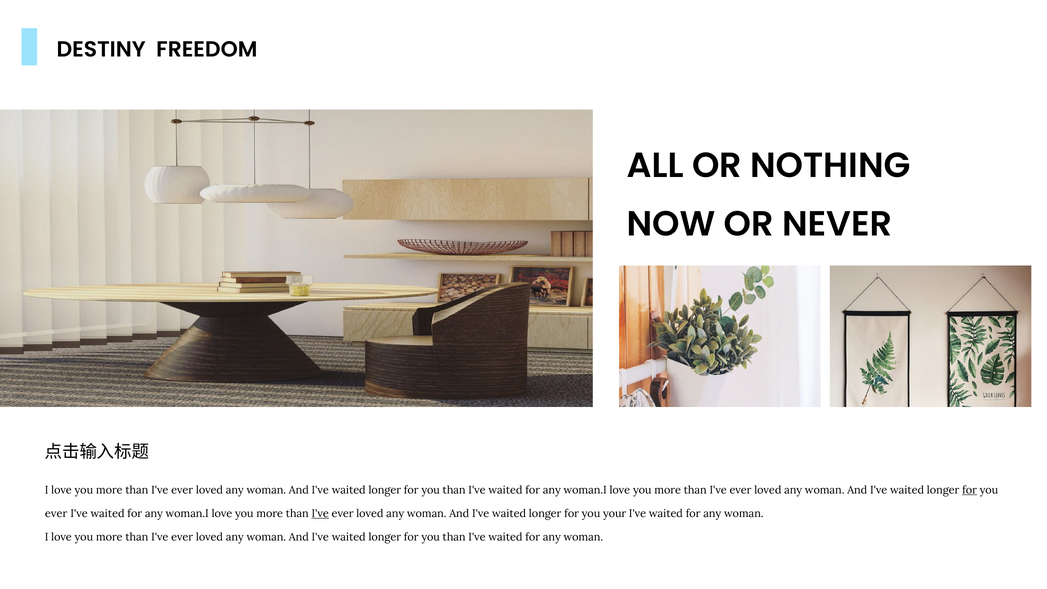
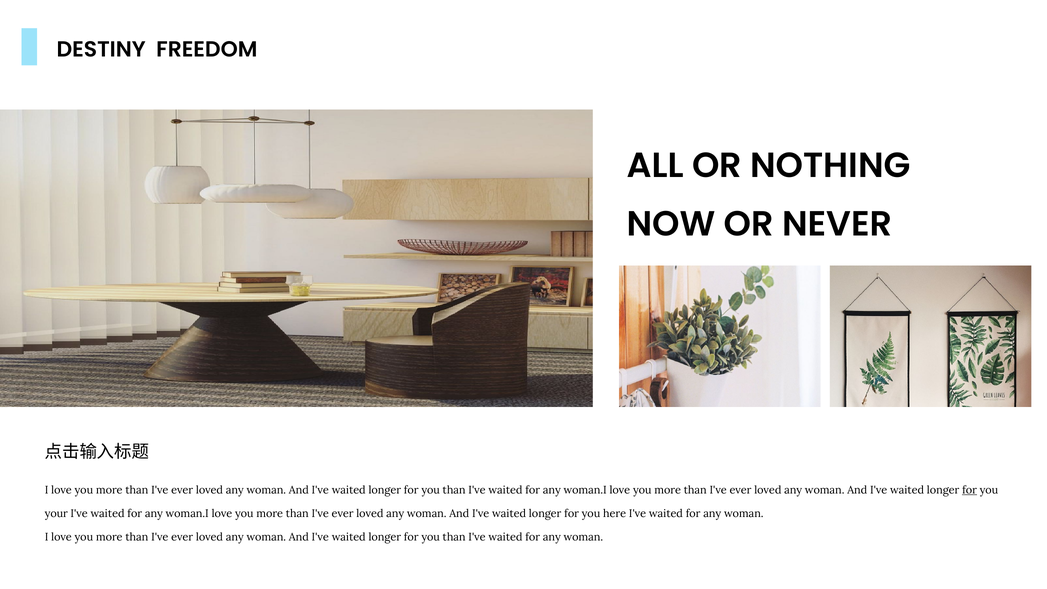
ever: ever -> your (56, 514)
I've underline: present -> none (320, 514)
your: your -> here (615, 514)
